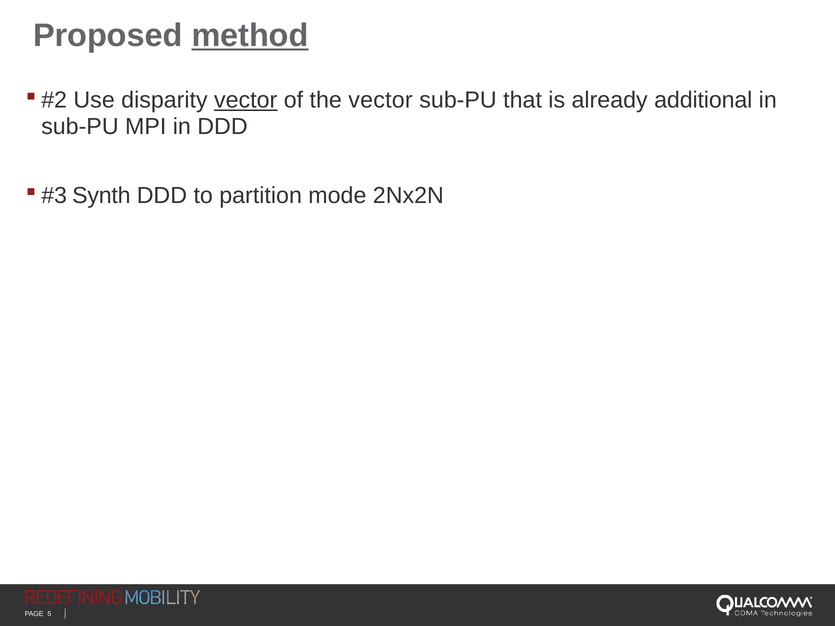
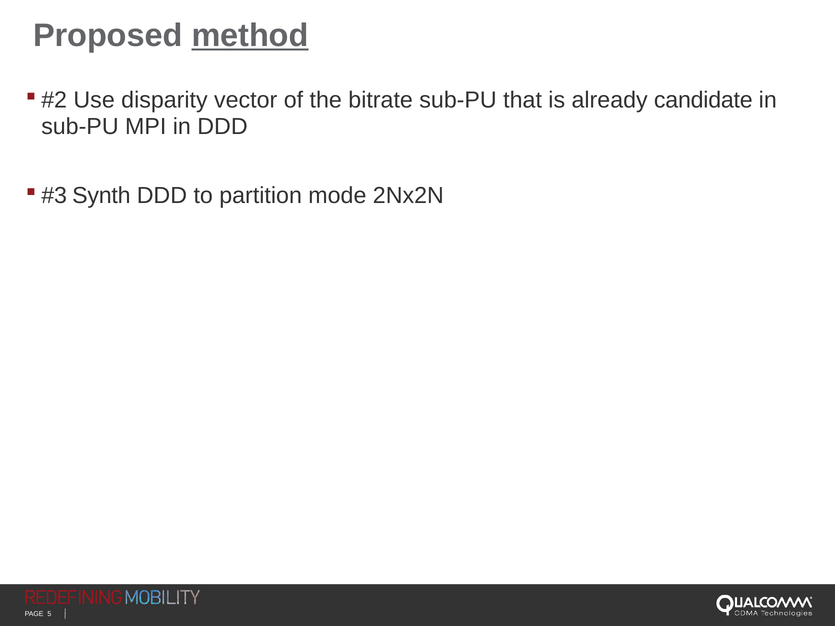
vector underline: present -> none (246, 100)
the vector: vector -> bitrate (381, 100)
additional: additional -> candidate (703, 100)
